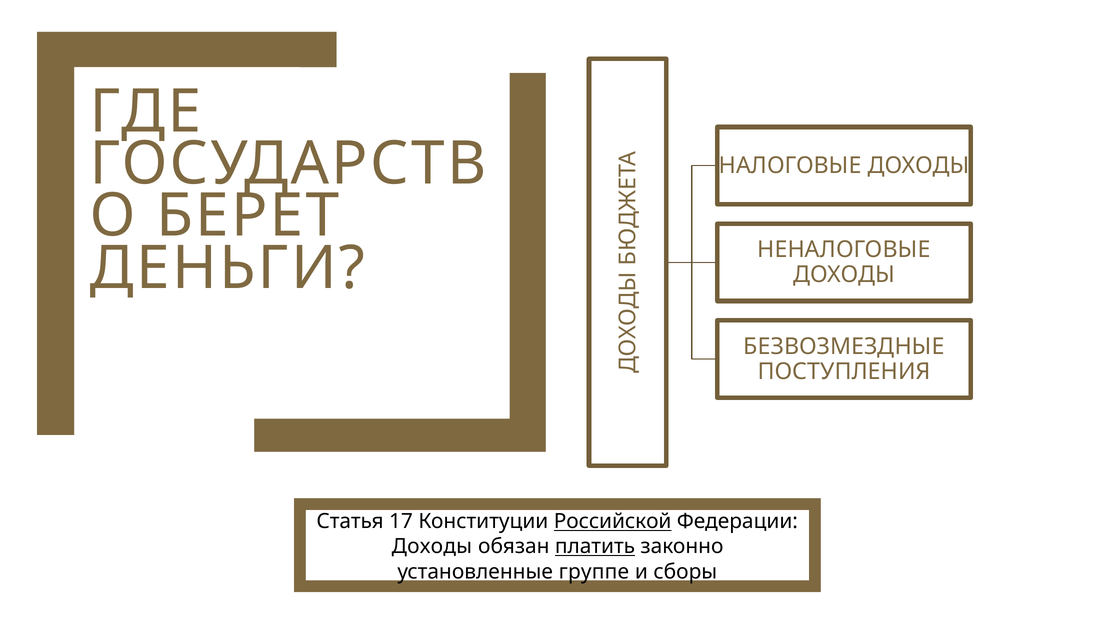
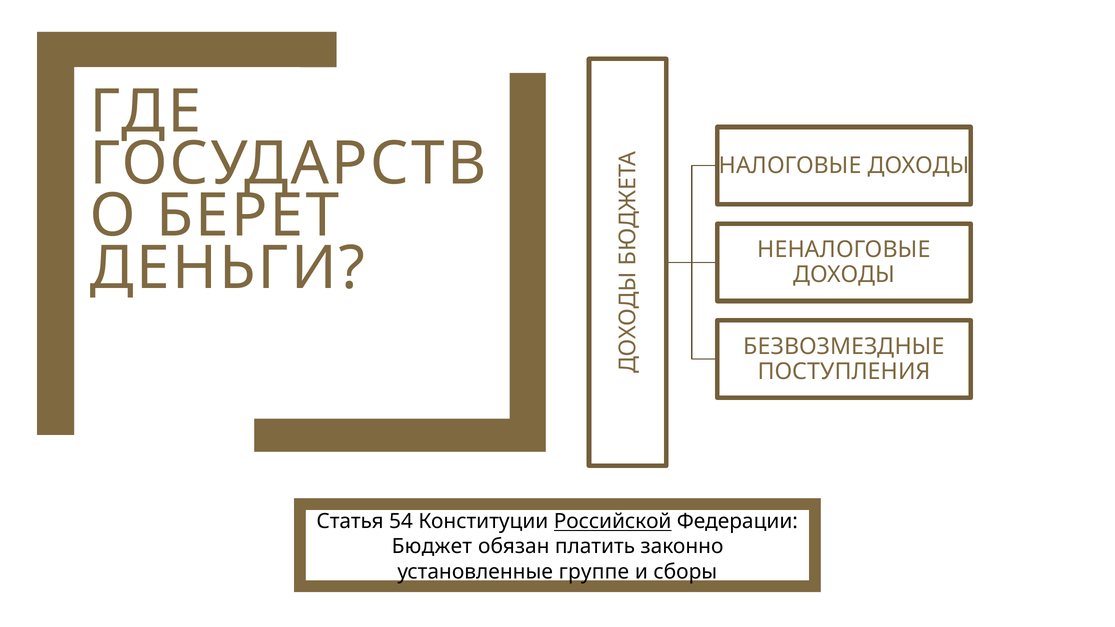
17: 17 -> 54 (401, 522)
Доходы: Доходы -> Бюджет (432, 547)
платить underline: present -> none (595, 547)
